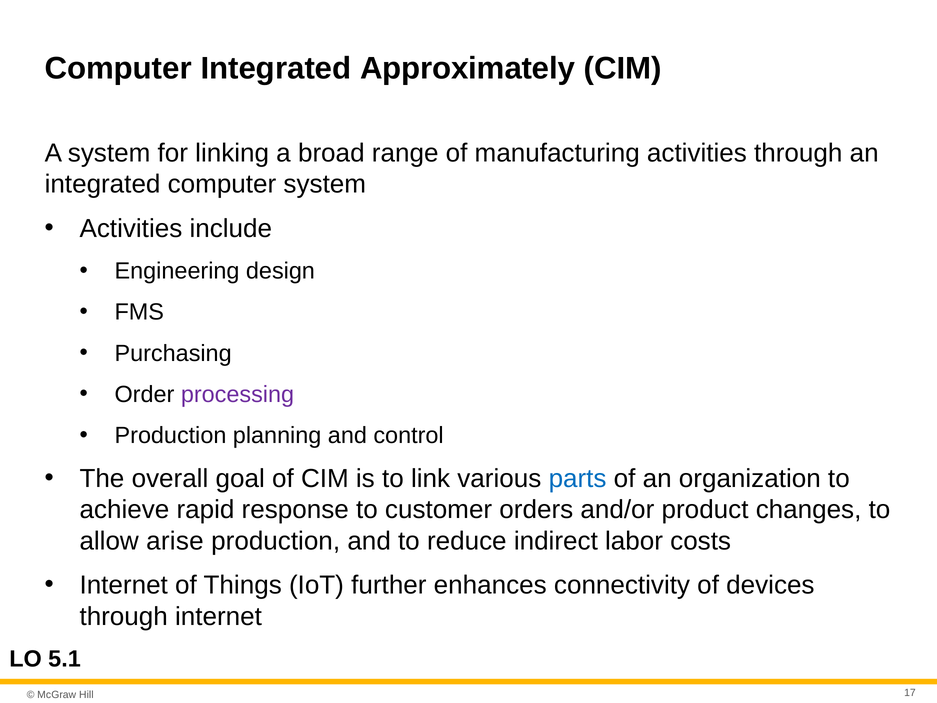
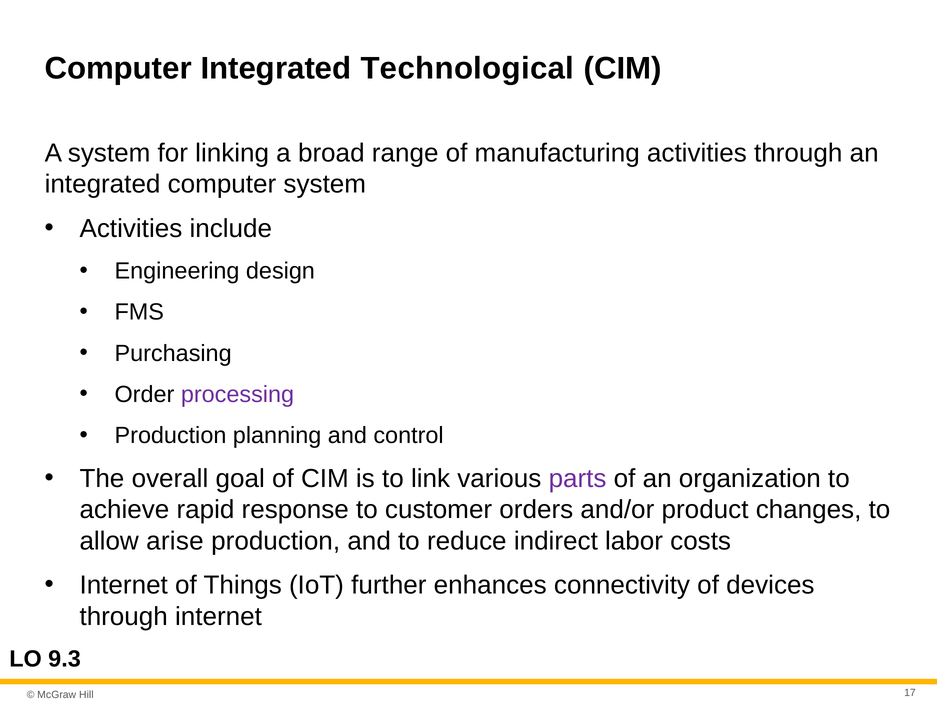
Approximately: Approximately -> Technological (467, 68)
parts colour: blue -> purple (578, 478)
5.1: 5.1 -> 9.3 (65, 659)
